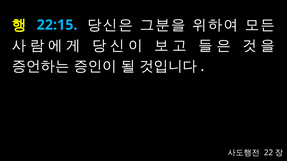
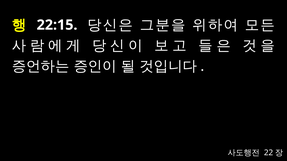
22:15 colour: light blue -> white (57, 25)
